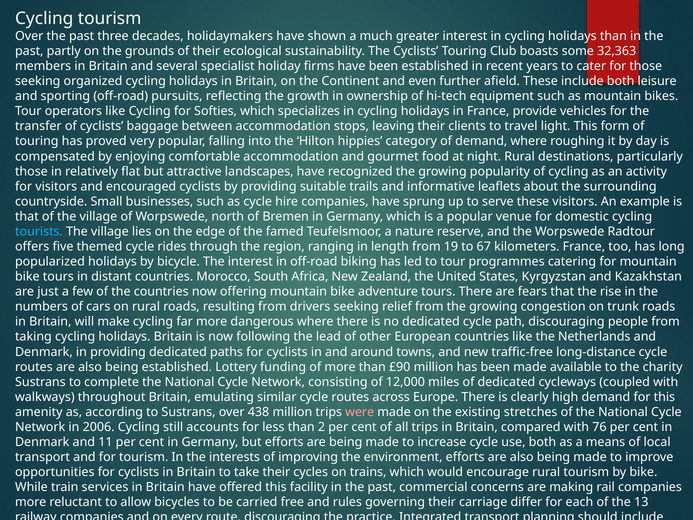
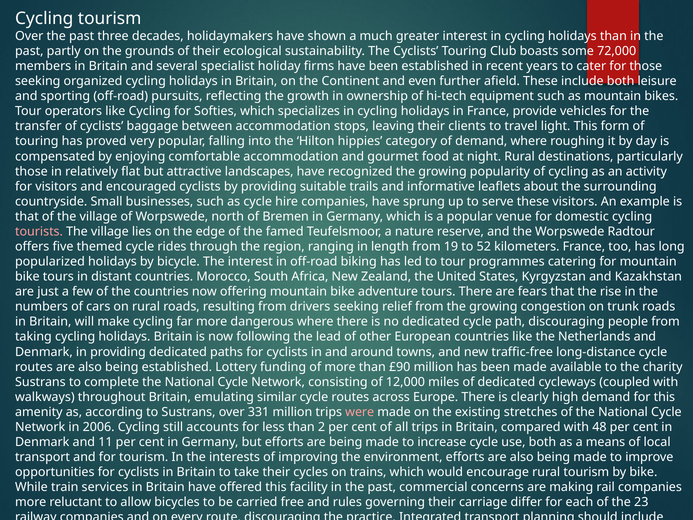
32,363: 32,363 -> 72,000 (617, 51)
tourists colour: light blue -> pink (39, 231)
67: 67 -> 52 (484, 246)
438: 438 -> 331 (259, 412)
76: 76 -> 48 (599, 427)
13: 13 -> 23 (641, 502)
